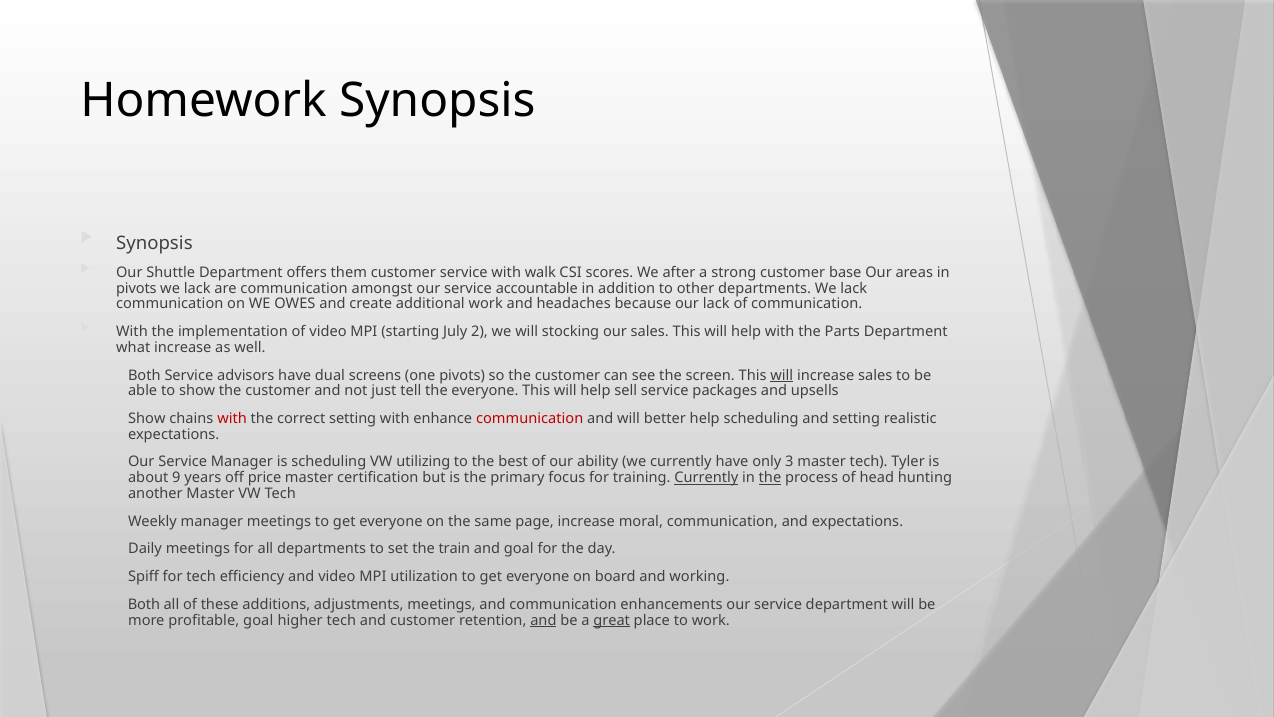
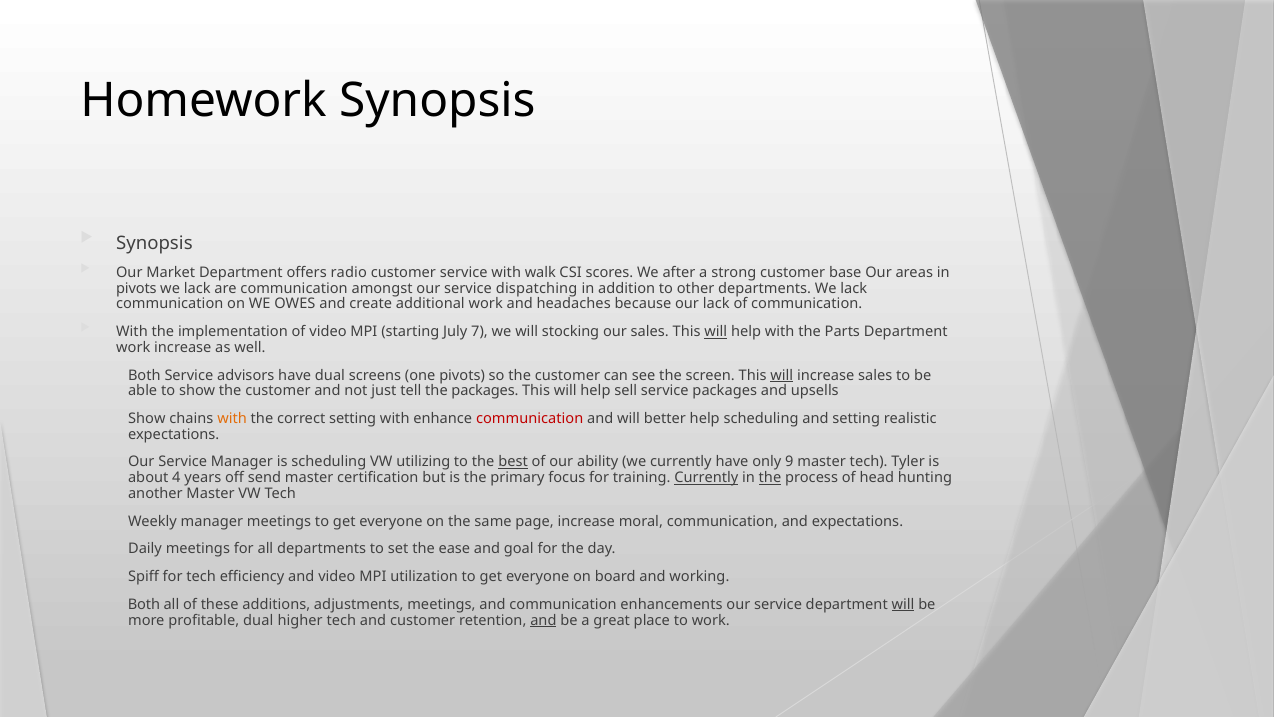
Shuttle: Shuttle -> Market (171, 272)
them: them -> radio (349, 272)
accountable: accountable -> dispatching (537, 288)
2: 2 -> 7 (480, 332)
will underline: none -> present (716, 332)
what: what -> work (133, 347)
the everyone: everyone -> packages (485, 391)
with colour: red -> orange (232, 418)
best underline: none -> present (513, 462)
3: 3 -> 9 (789, 462)
9: 9 -> 4 (176, 478)
price: price -> send (264, 478)
train: train -> ease (454, 549)
will underline: none -> present (903, 604)
profitable goal: goal -> dual (258, 620)
great underline: present -> none (612, 620)
